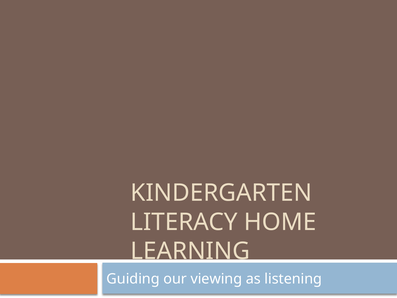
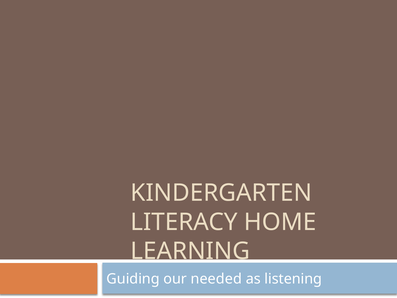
viewing: viewing -> needed (216, 279)
